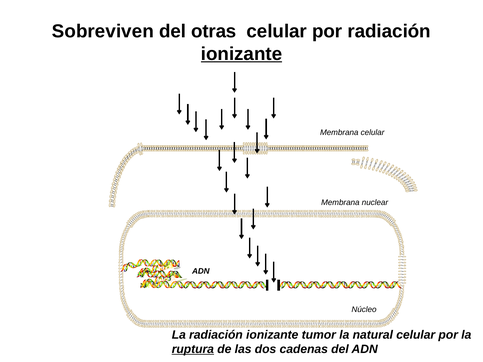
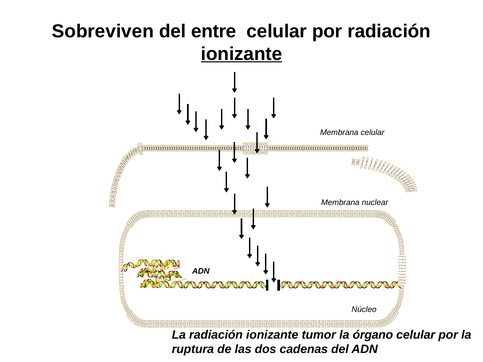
otras: otras -> entre (214, 31)
natural: natural -> órgano (373, 335)
ruptura underline: present -> none (193, 349)
